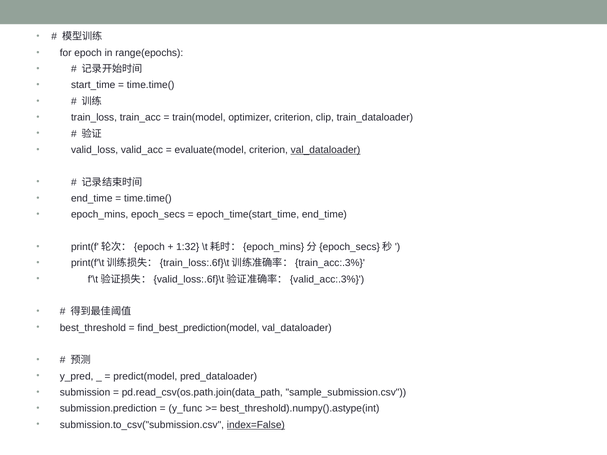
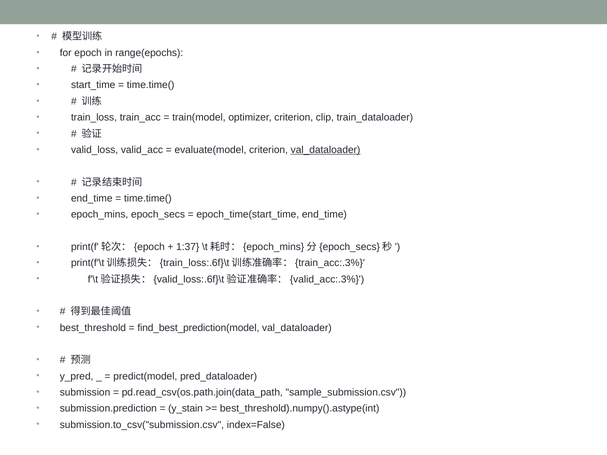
1:32: 1:32 -> 1:37 (188, 247)
y_func: y_func -> y_stain (186, 409)
index=False underline: present -> none (256, 425)
